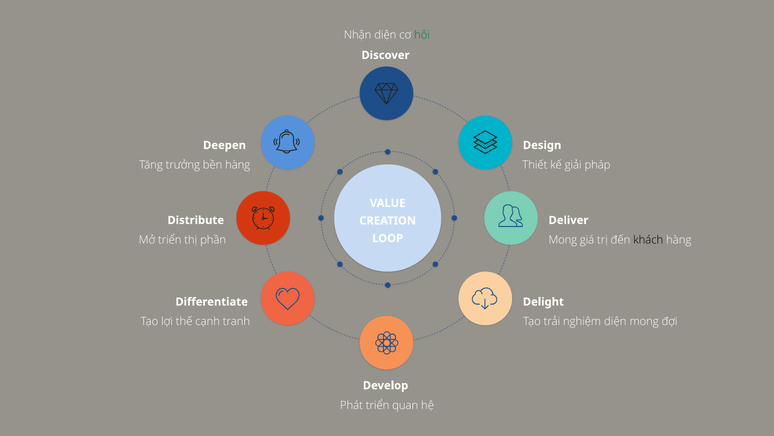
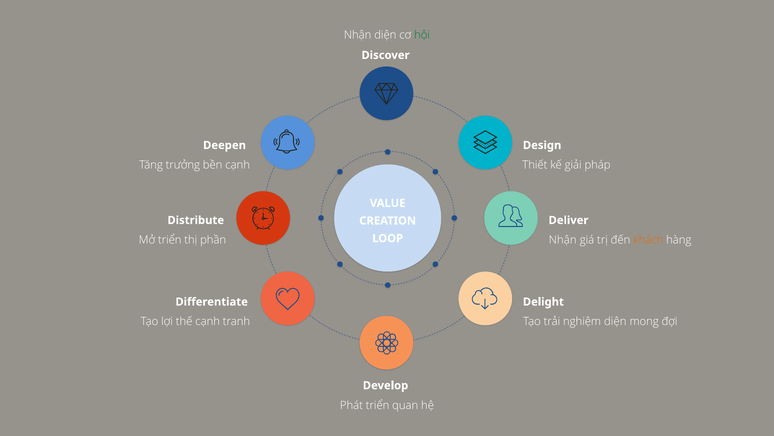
bền hàng: hàng -> cạnh (238, 165)
Mong: Mong -> Nhận (563, 240)
khách colour: black -> orange (648, 240)
